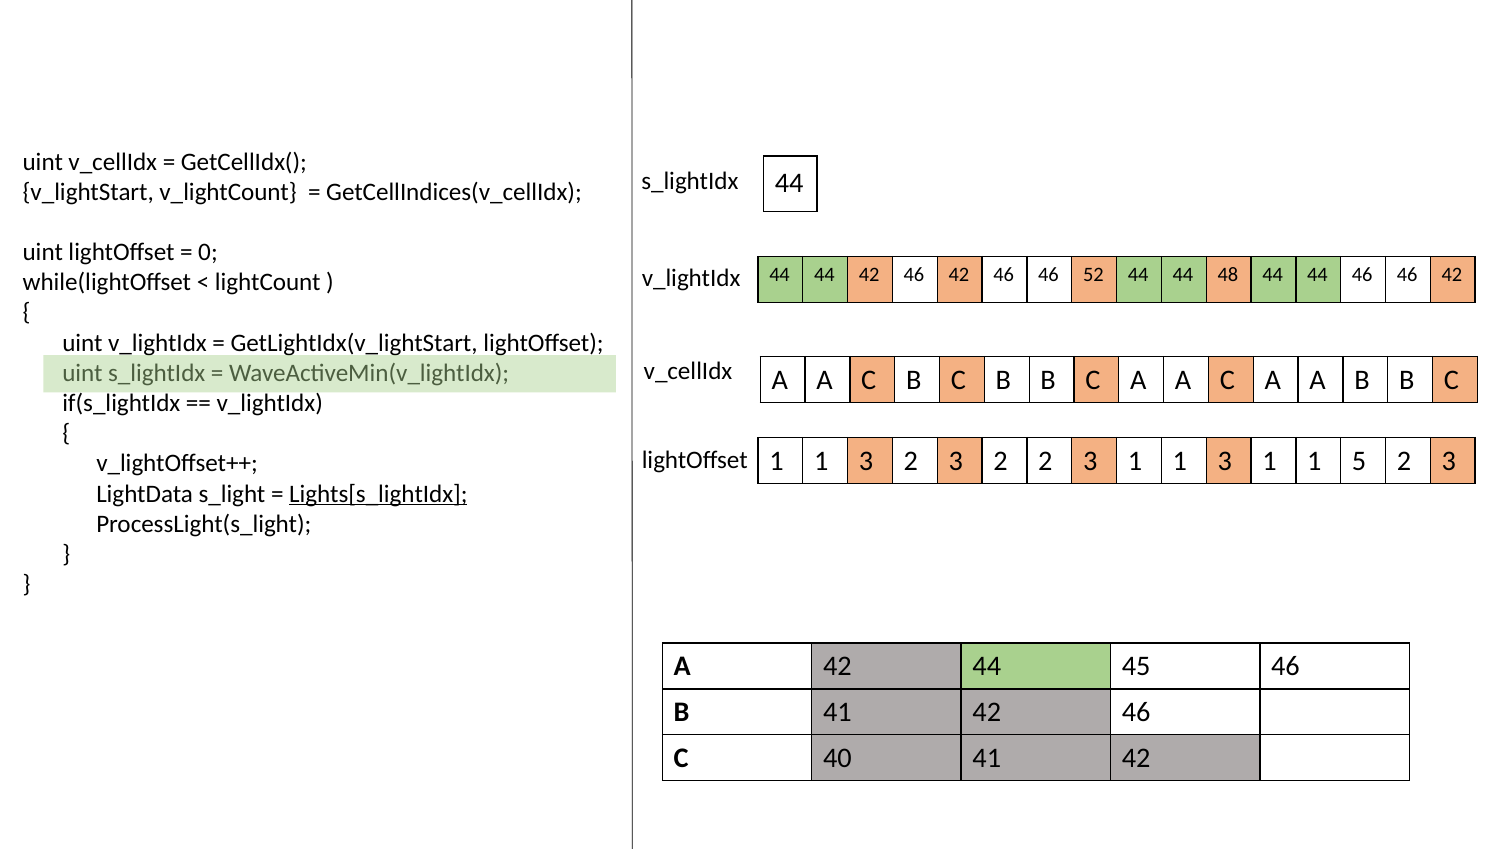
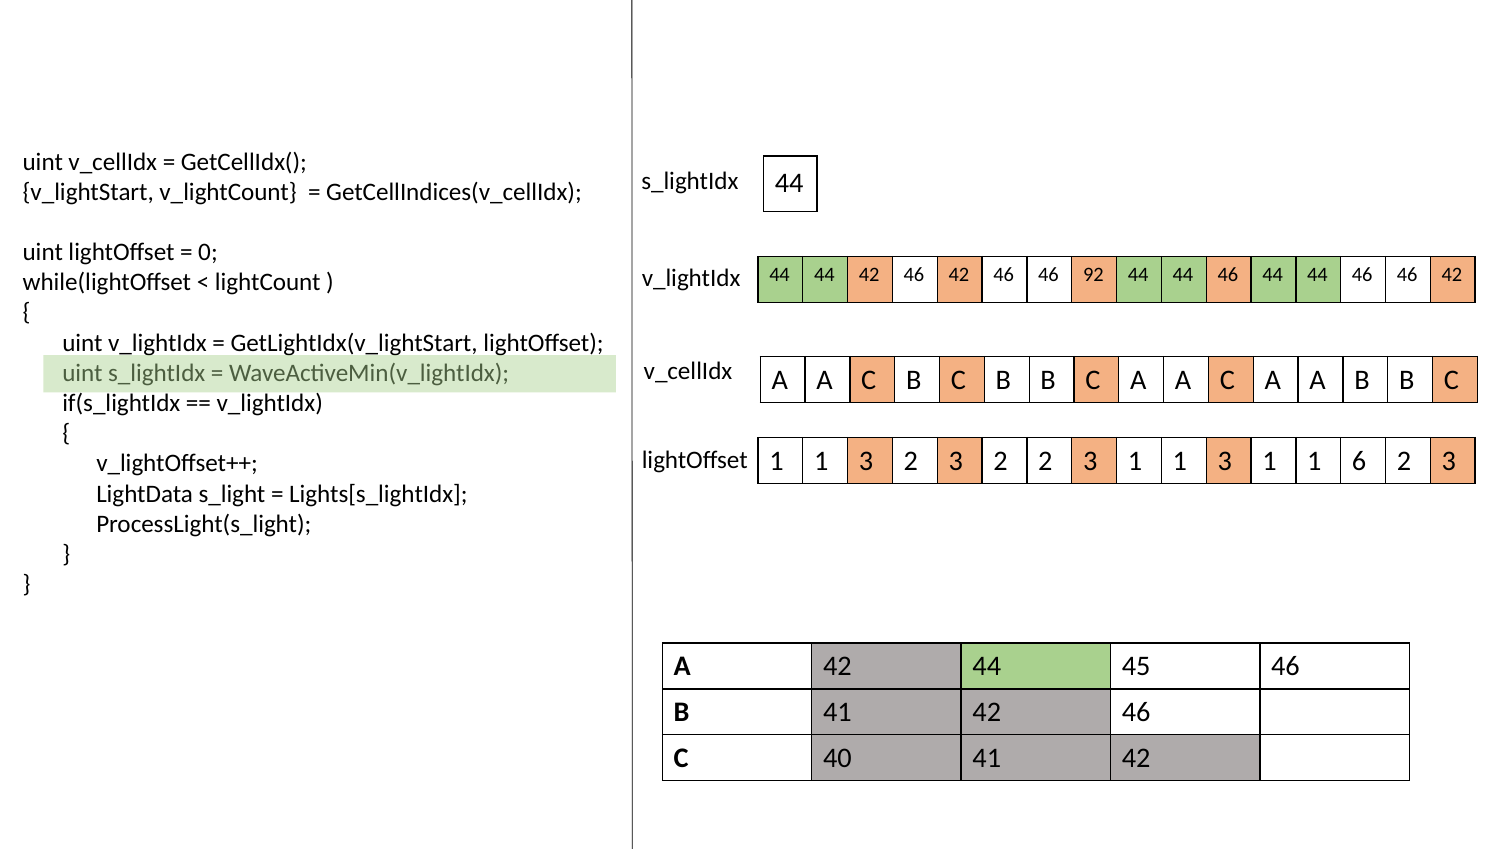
52: 52 -> 92 (1093, 275)
48: 48 -> 46 (1228, 275)
5: 5 -> 6 (1359, 461)
Lights[s_lightIdx underline: present -> none (378, 494)
